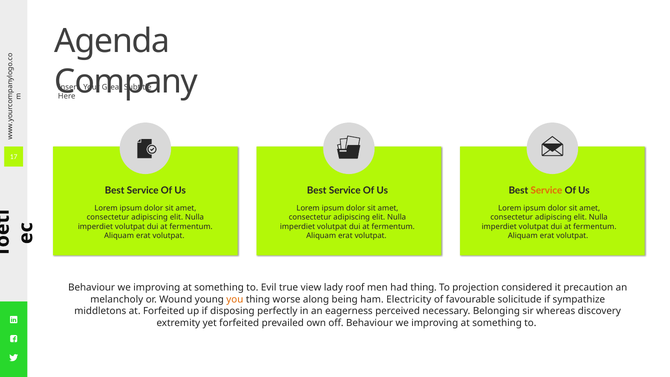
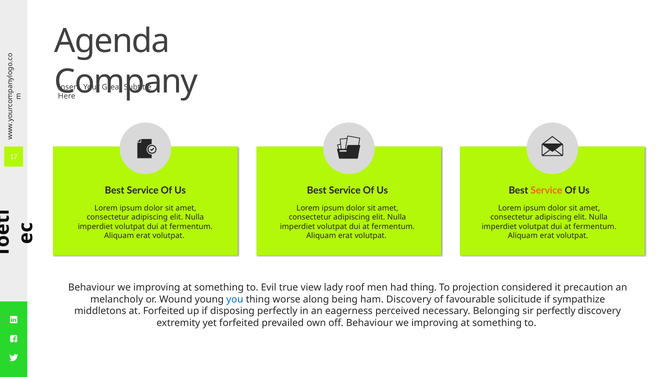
you colour: orange -> blue (235, 299)
ham Electricity: Electricity -> Discovery (409, 299)
sir whereas: whereas -> perfectly (556, 311)
